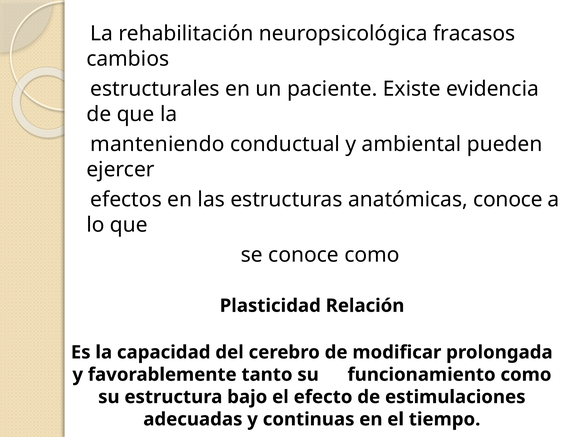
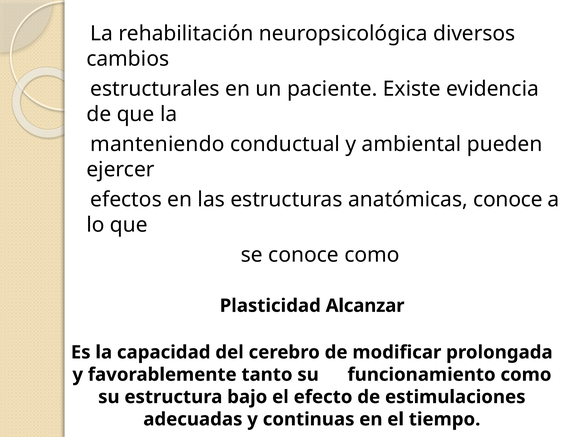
fracasos: fracasos -> diversos (474, 34)
Relación: Relación -> Alcanzar (365, 306)
